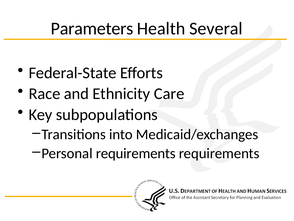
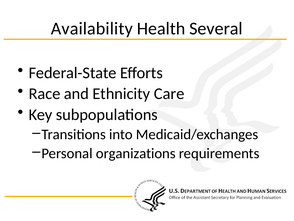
Parameters: Parameters -> Availability (92, 28)
Personal requirements: requirements -> organizations (136, 153)
